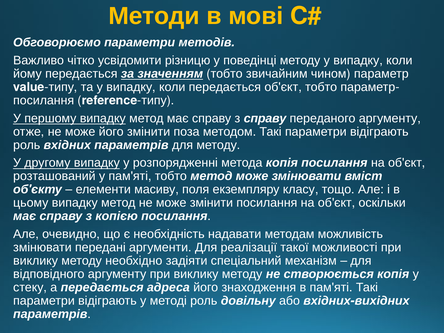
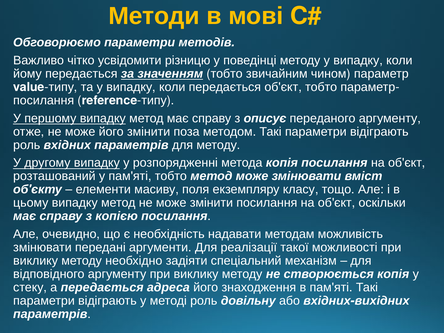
з справу: справу -> описує (265, 118)
